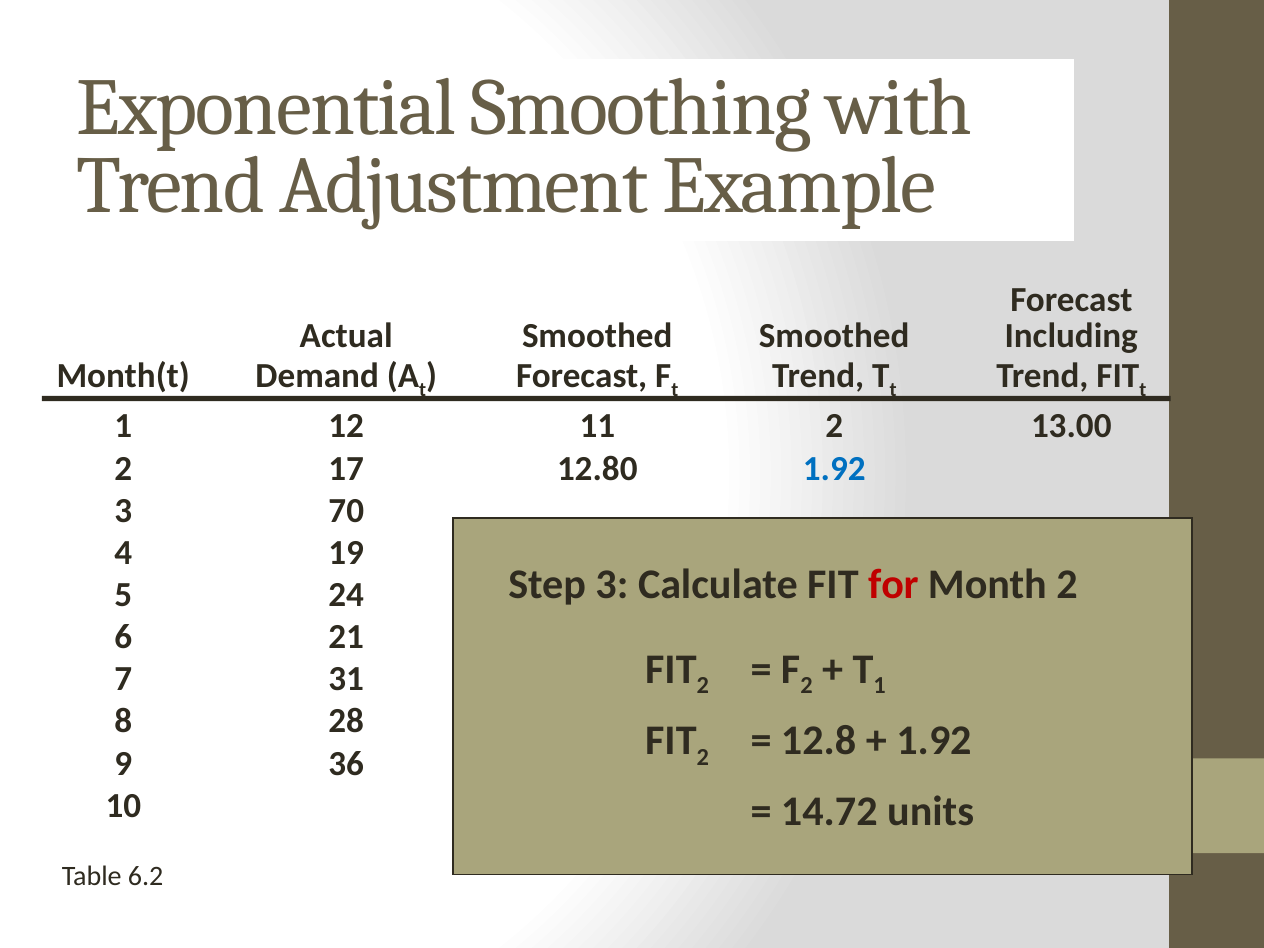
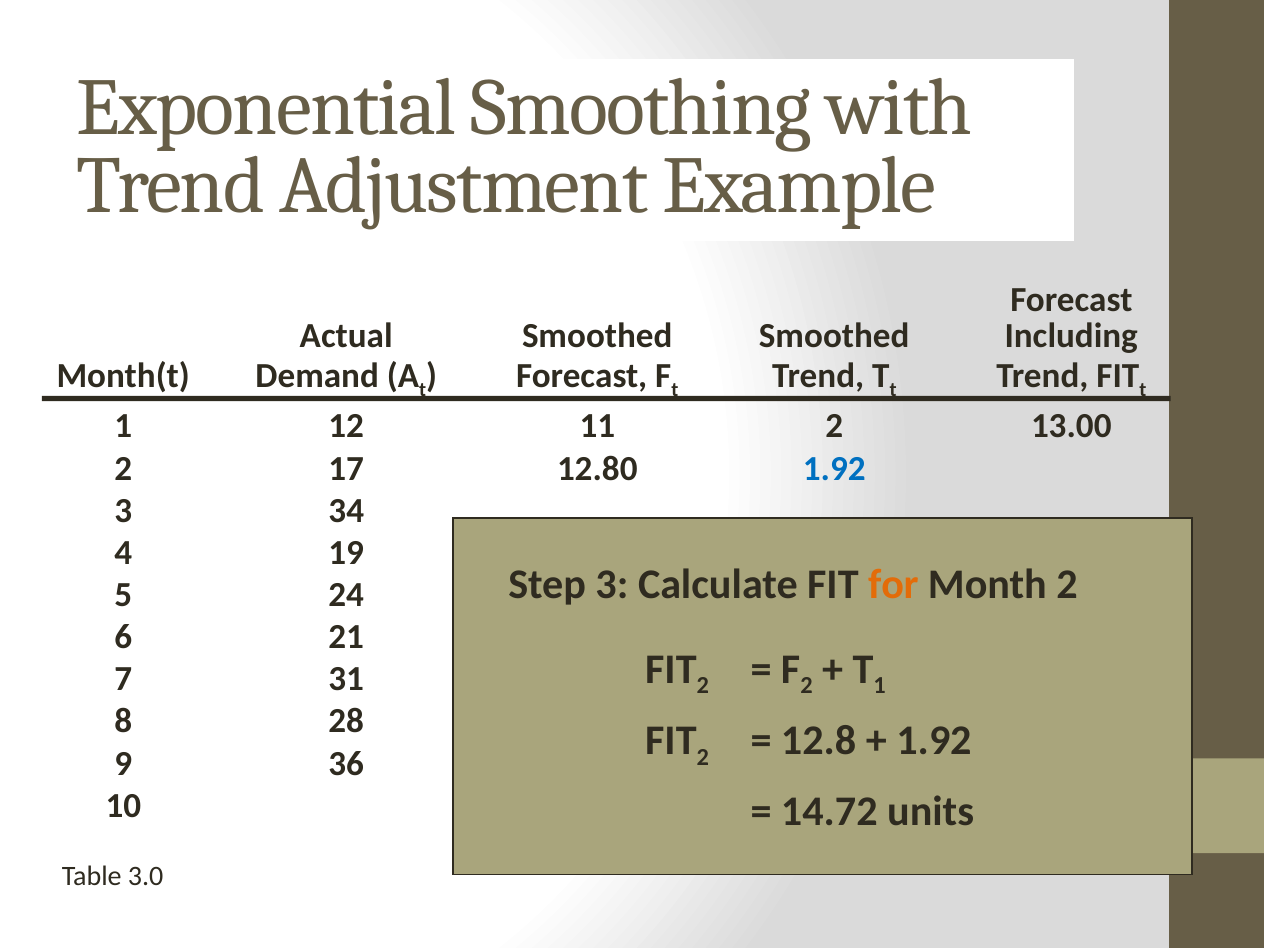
70: 70 -> 34 (346, 511)
for colour: red -> orange (893, 584)
6.2: 6.2 -> 3.0 (146, 876)
